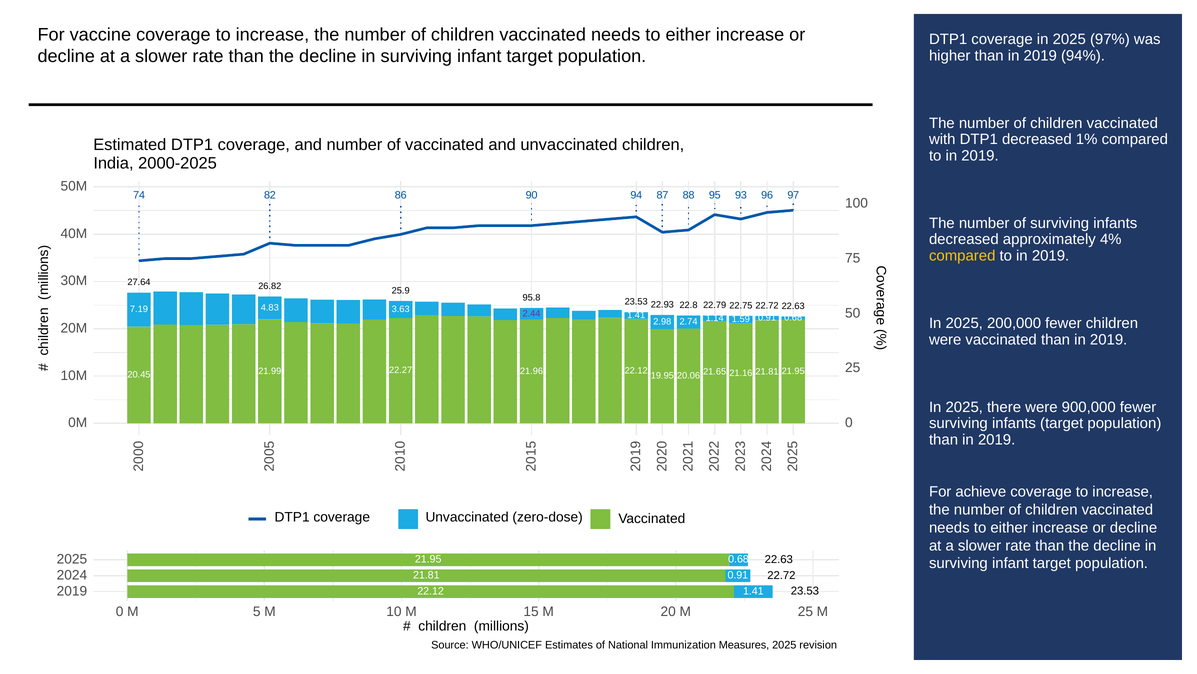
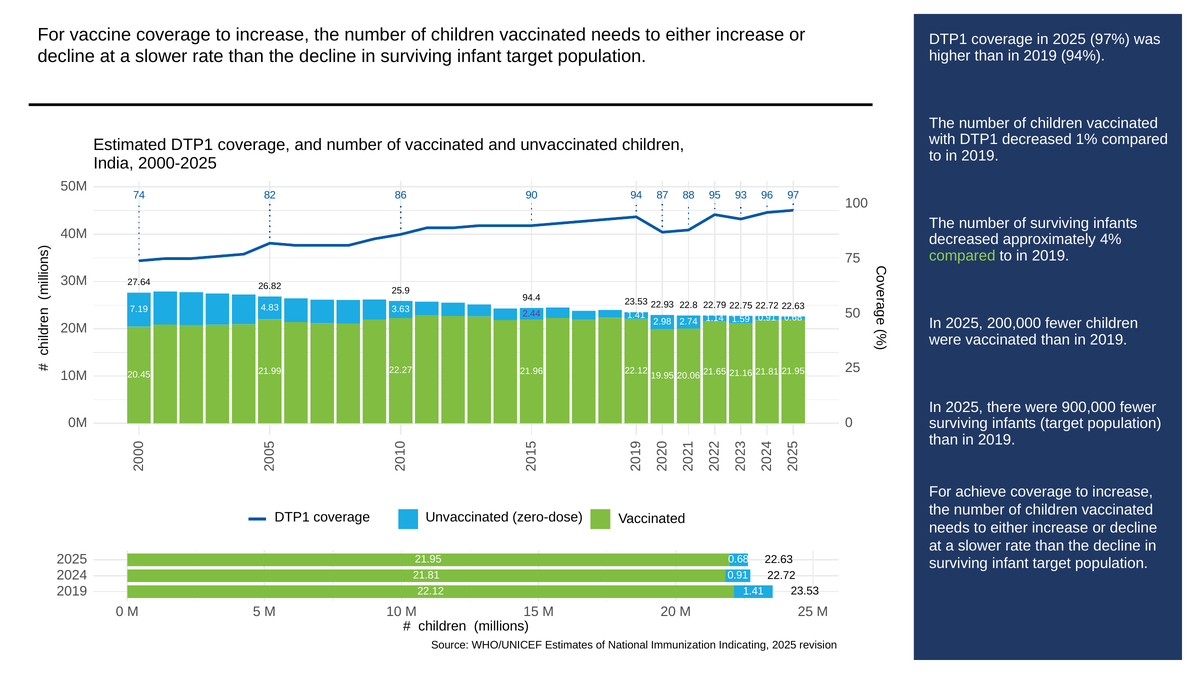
compared colour: yellow -> light green (962, 255)
95.8: 95.8 -> 94.4 (532, 297)
Measures: Measures -> Indicating (744, 645)
